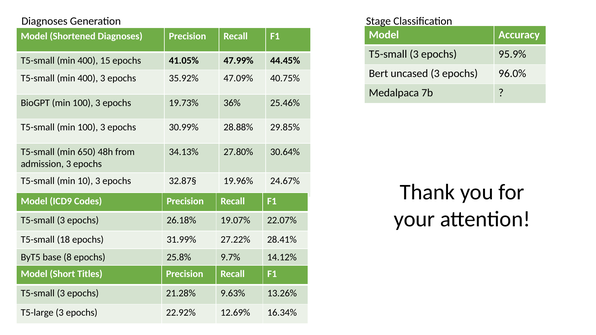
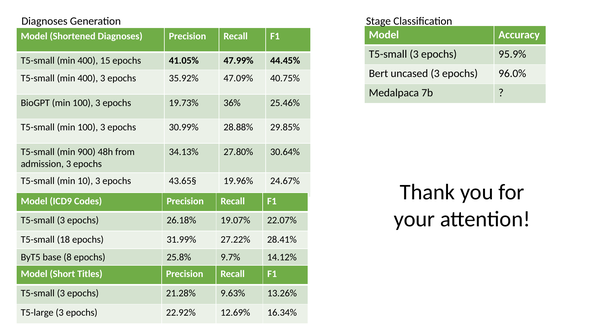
650: 650 -> 900 (87, 152)
32.87§: 32.87§ -> 43.65§ (183, 181)
